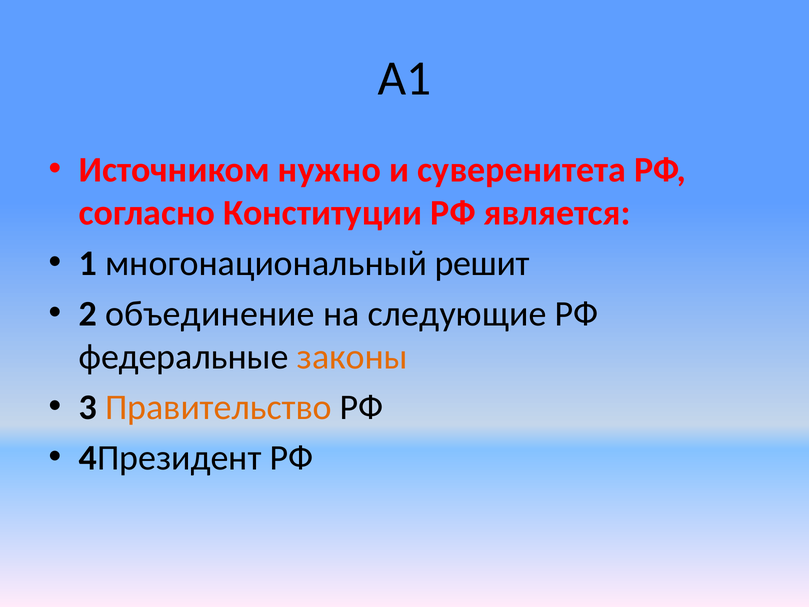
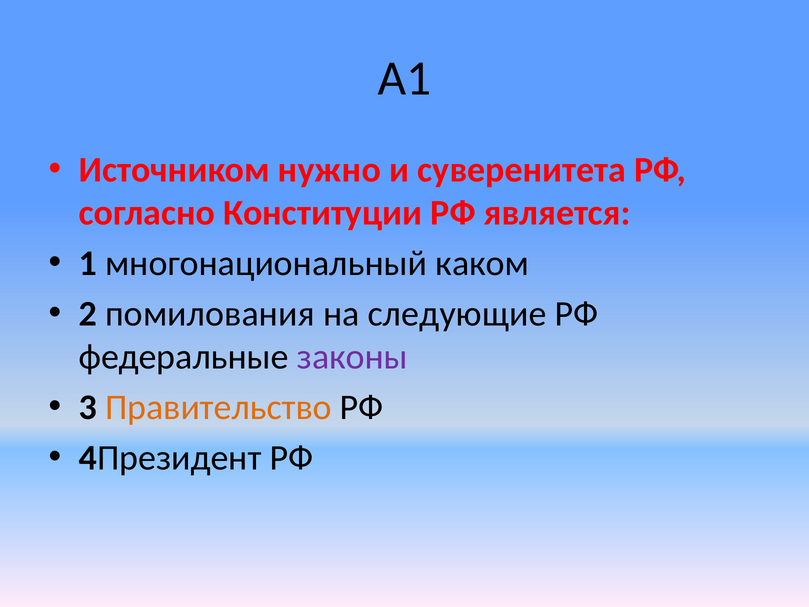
решит: решит -> каком (482, 263)
объединение: объединение -> помилования (210, 314)
законы colour: orange -> purple (352, 357)
